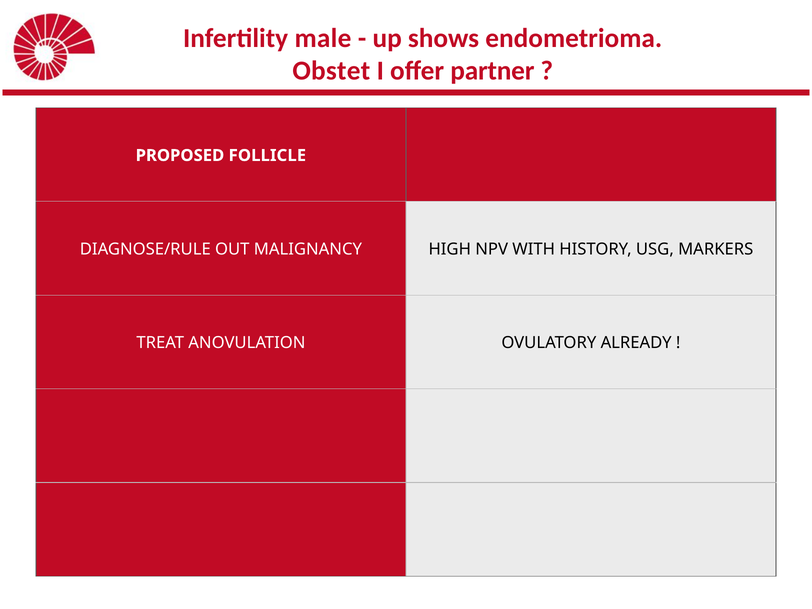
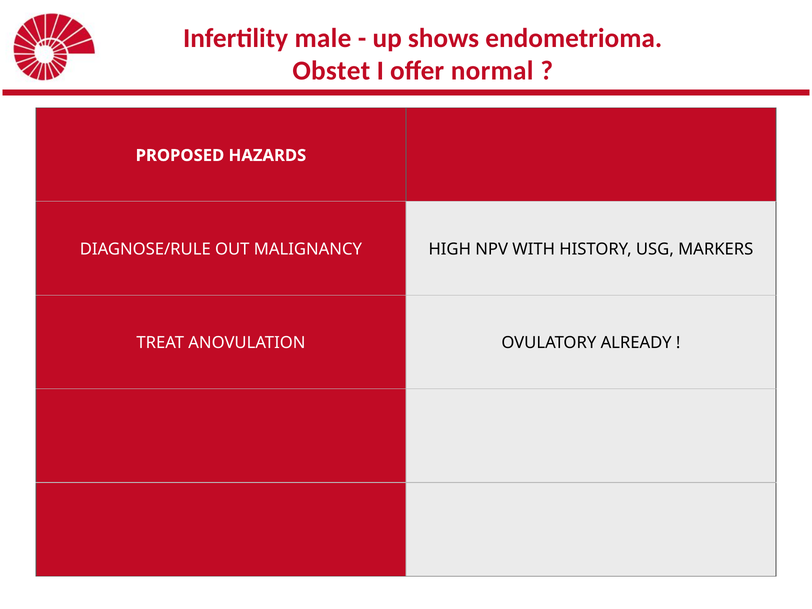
partner: partner -> normal (492, 71)
FOLLICLE: FOLLICLE -> HAZARDS (267, 155)
